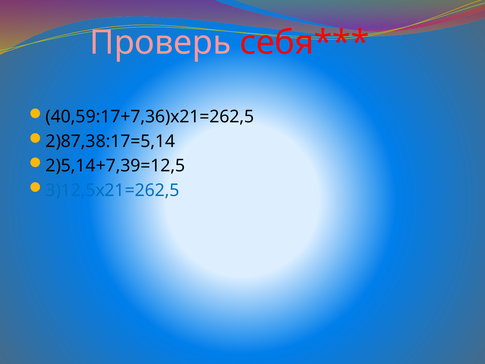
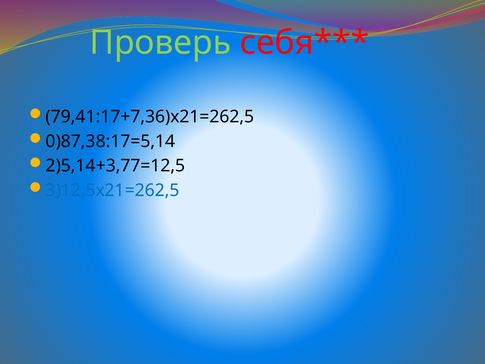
Проверь colour: pink -> light green (160, 43)
40,59:17+7,36)х21=262,5: 40,59:17+7,36)х21=262,5 -> 79,41:17+7,36)х21=262,5 (150, 117)
2)87,38:17=5,14: 2)87,38:17=5,14 -> 0)87,38:17=5,14 (110, 141)
2)5,14+7,39=12,5: 2)5,14+7,39=12,5 -> 2)5,14+3,77=12,5 (115, 166)
